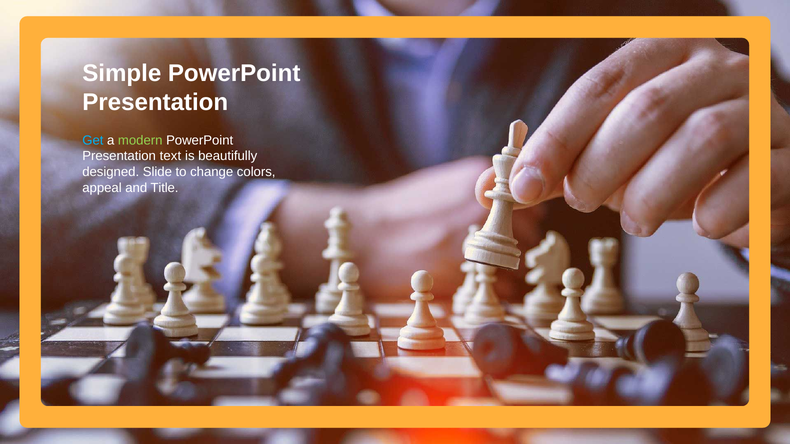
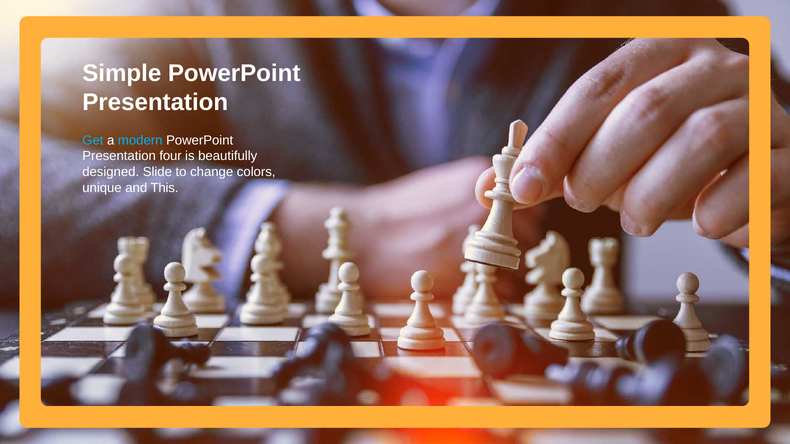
modern colour: light green -> light blue (140, 140)
text: text -> four (171, 156)
appeal: appeal -> unique (102, 188)
Title: Title -> This (164, 188)
